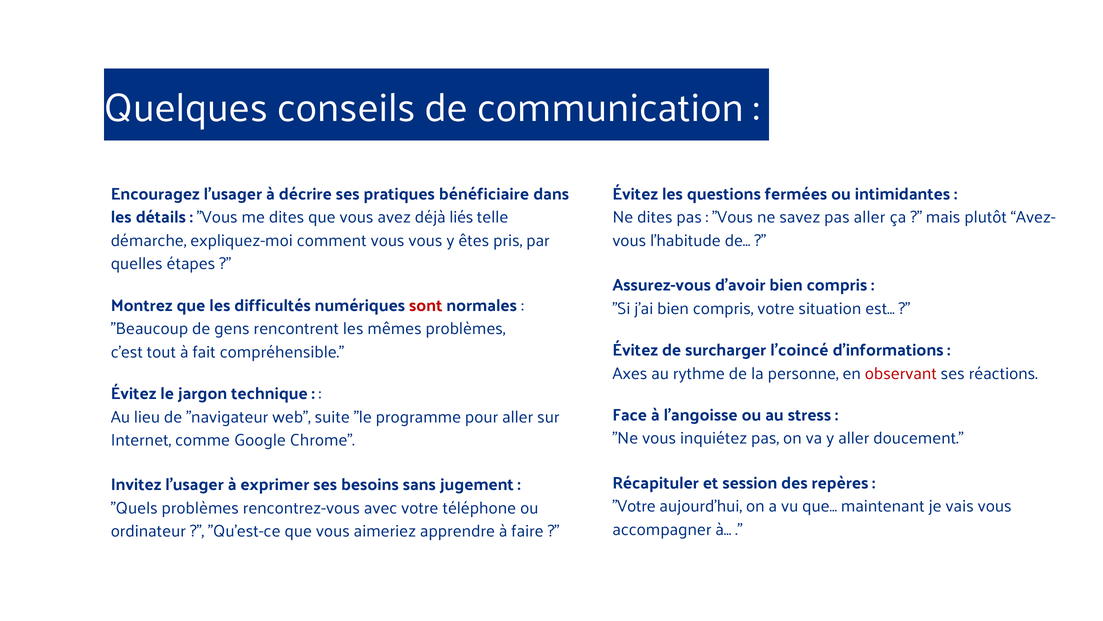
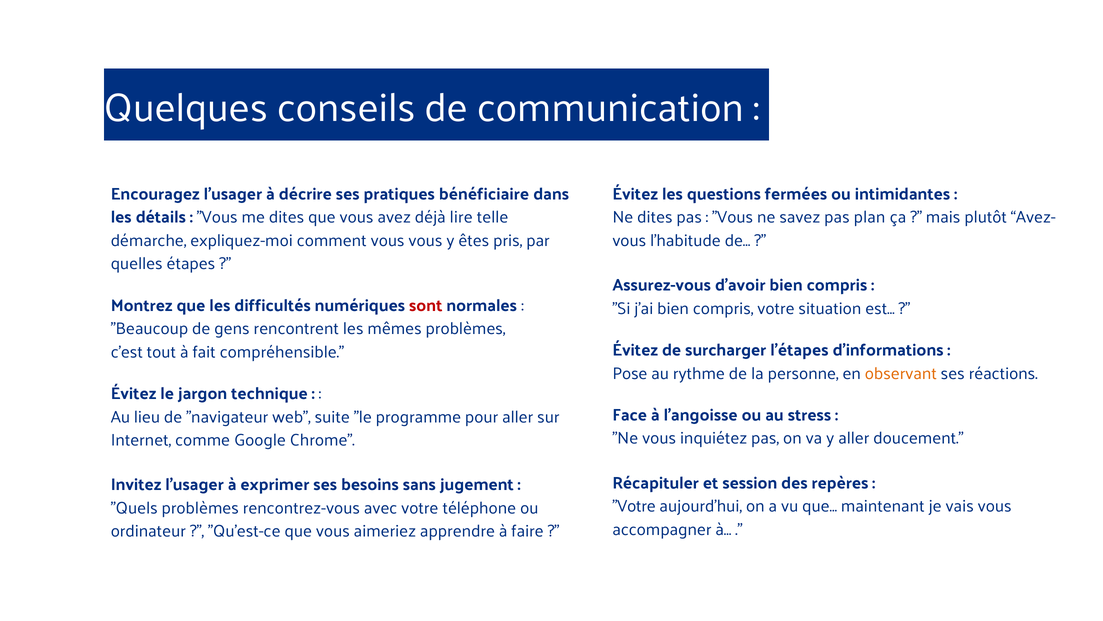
liés: liés -> lire (461, 217)
pas aller: aller -> plan (870, 217)
l’coincé: l’coincé -> l’étapes (799, 350)
Axes: Axes -> Pose (630, 373)
observant colour: red -> orange (901, 373)
